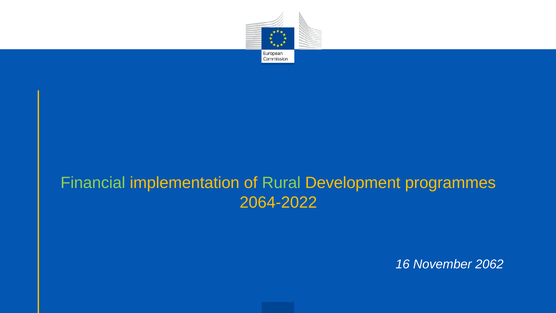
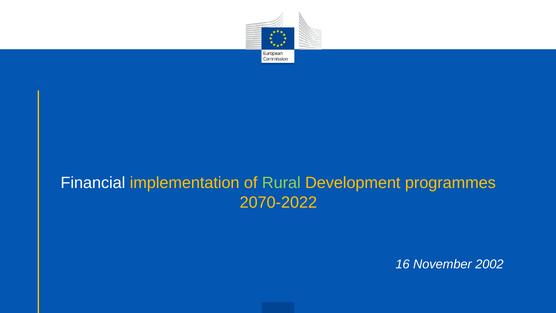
Financial colour: light green -> white (93, 183)
2064-2022: 2064-2022 -> 2070-2022 (278, 202)
2062: 2062 -> 2002 (489, 264)
